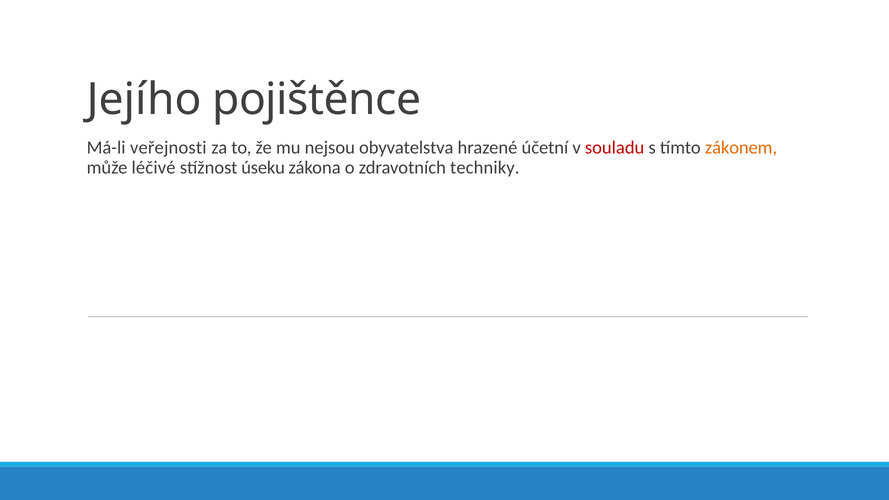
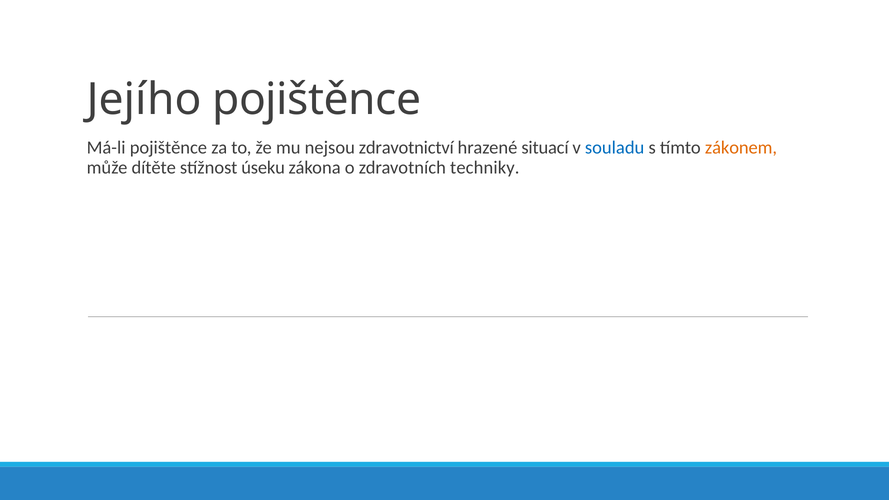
Má-li veřejnosti: veřejnosti -> pojištěnce (168, 148)
obyvatelstva: obyvatelstva -> zdravotnictví (406, 148)
účetní: účetní -> situací (545, 148)
souladu colour: red -> blue (615, 148)
léčivé: léčivé -> dítěte (154, 168)
